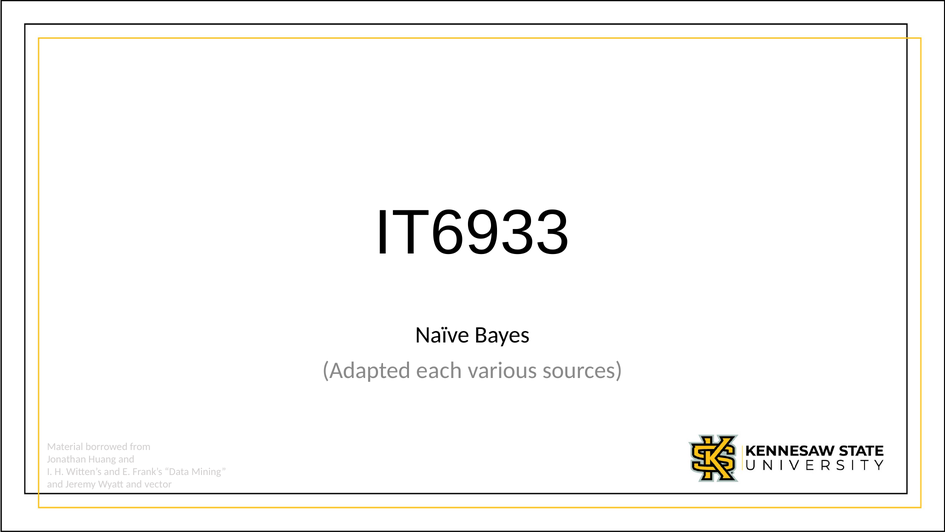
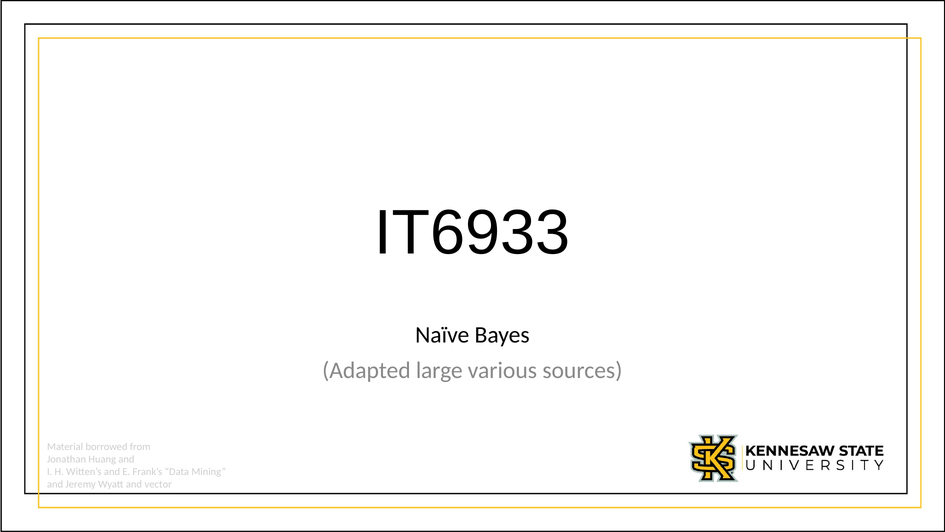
each: each -> large (439, 370)
